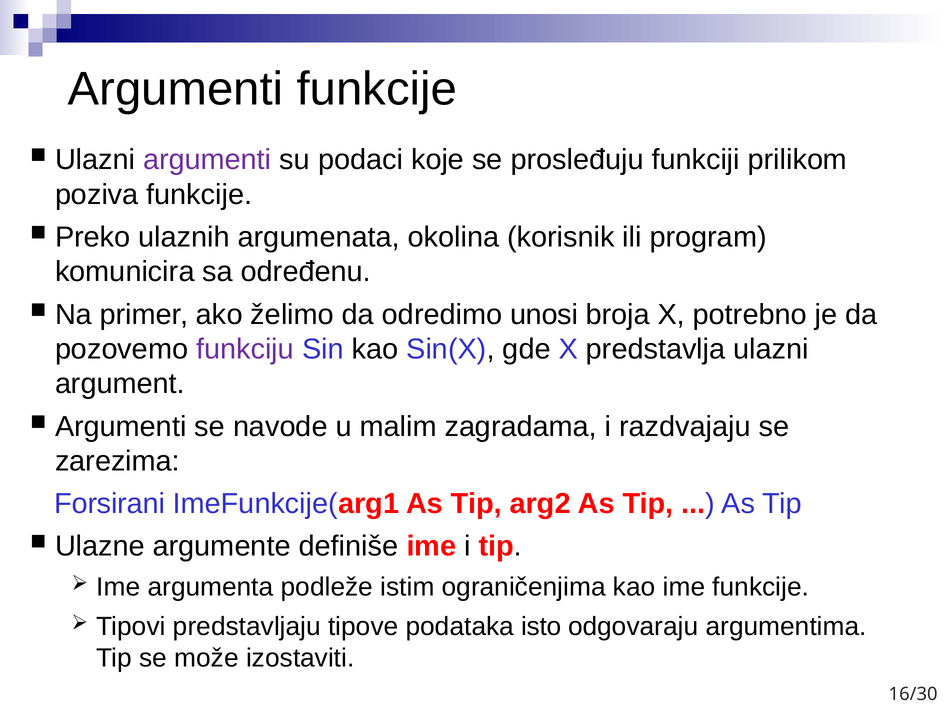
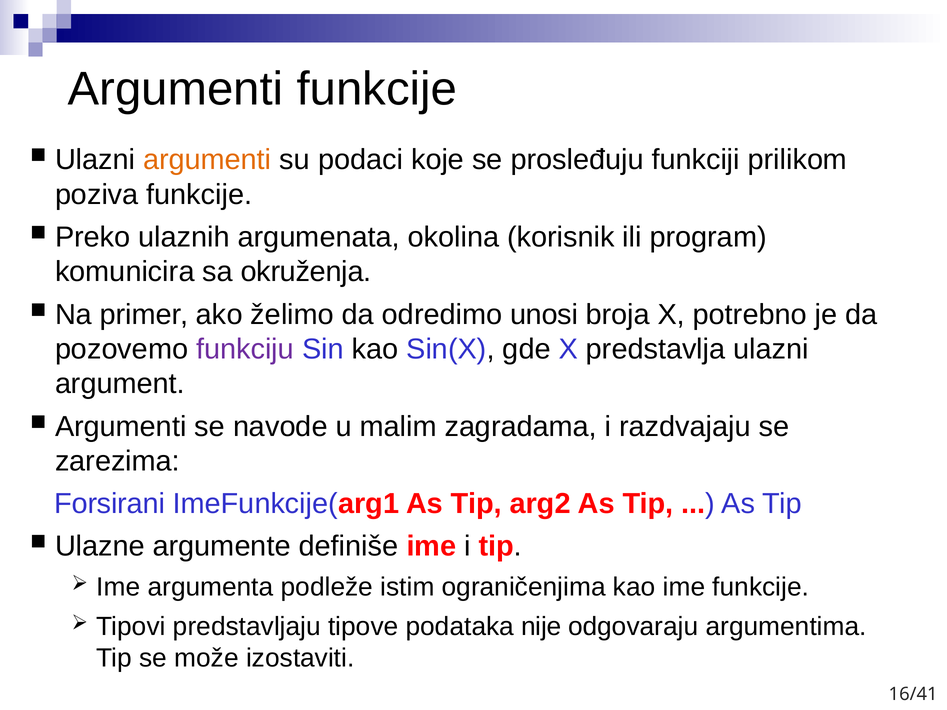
argumenti colour: purple -> orange (207, 160)
određenu: određenu -> okruženja (306, 272)
isto: isto -> nije (541, 627)
16/30: 16/30 -> 16/41 (913, 694)
